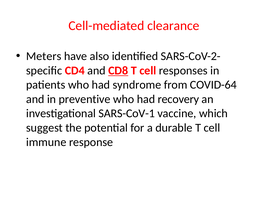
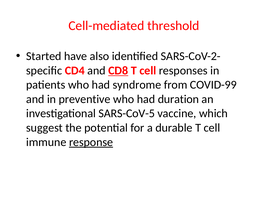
clearance: clearance -> threshold (173, 26)
Meters: Meters -> Started (44, 56)
COVID-64: COVID-64 -> COVID-99 (213, 85)
recovery: recovery -> duration (178, 99)
SARS-CoV-1: SARS-CoV-1 -> SARS-CoV-5 (127, 113)
response underline: none -> present (91, 142)
